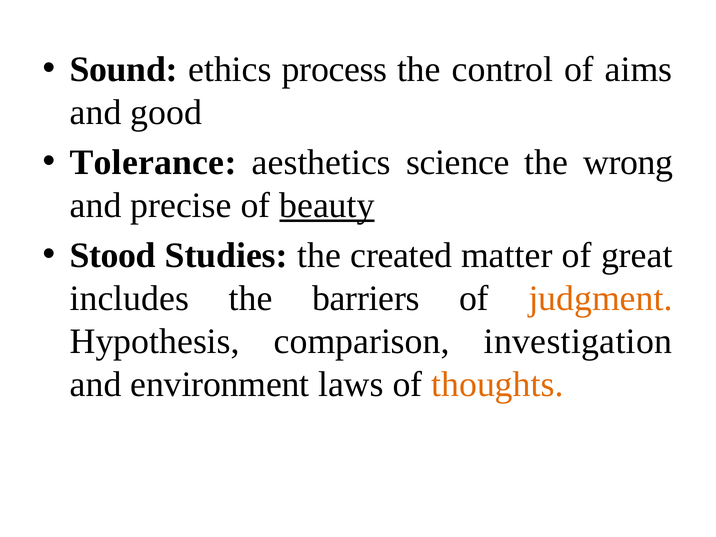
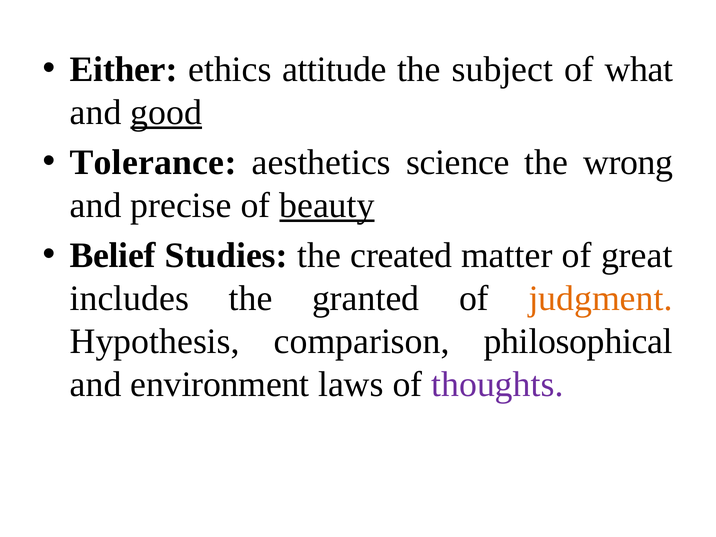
Sound: Sound -> Either (124, 69)
process: process -> attitude (335, 69)
control: control -> subject (502, 69)
aims: aims -> what (639, 69)
good underline: none -> present (166, 112)
Stood: Stood -> Belief (113, 256)
barriers: barriers -> granted (366, 298)
investigation: investigation -> philosophical (578, 341)
thoughts colour: orange -> purple (497, 384)
